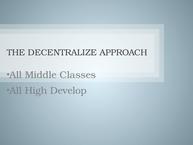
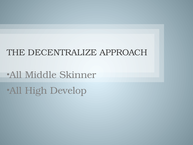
Classes: Classes -> Skinner (78, 75)
